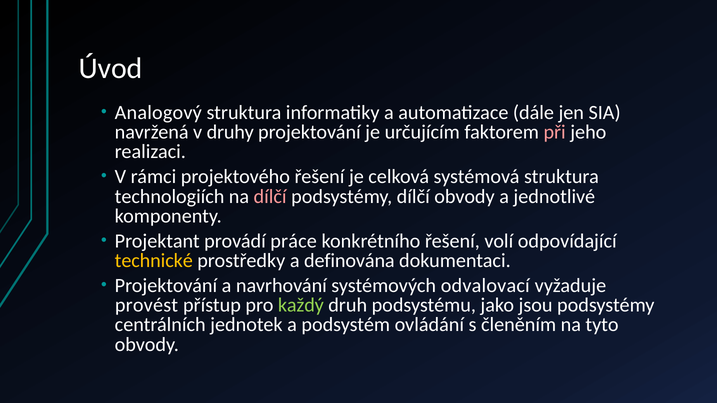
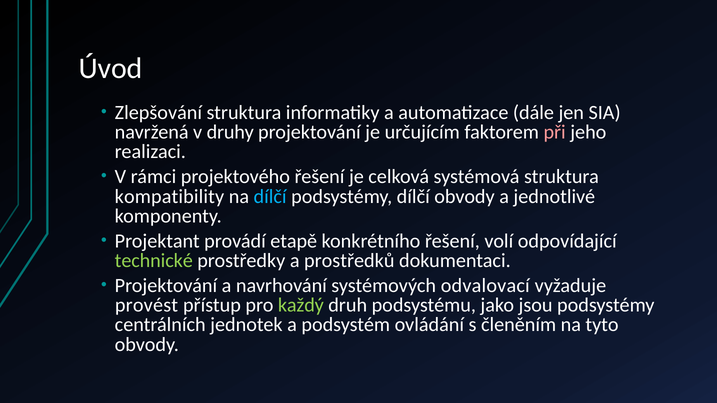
Analogový: Analogový -> Zlepšování (158, 113)
technologiích: technologiích -> kompatibility (169, 197)
dílčí colour: pink -> light blue (270, 197)
práce: práce -> etapě (294, 241)
technické colour: yellow -> light green (154, 261)
definována: definována -> prostředků (349, 261)
